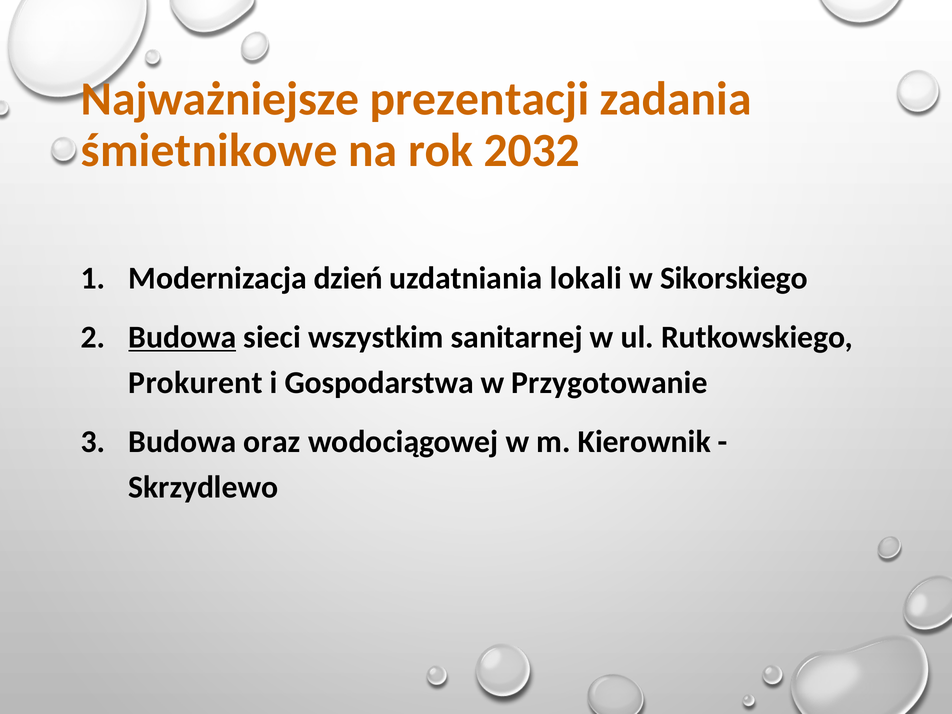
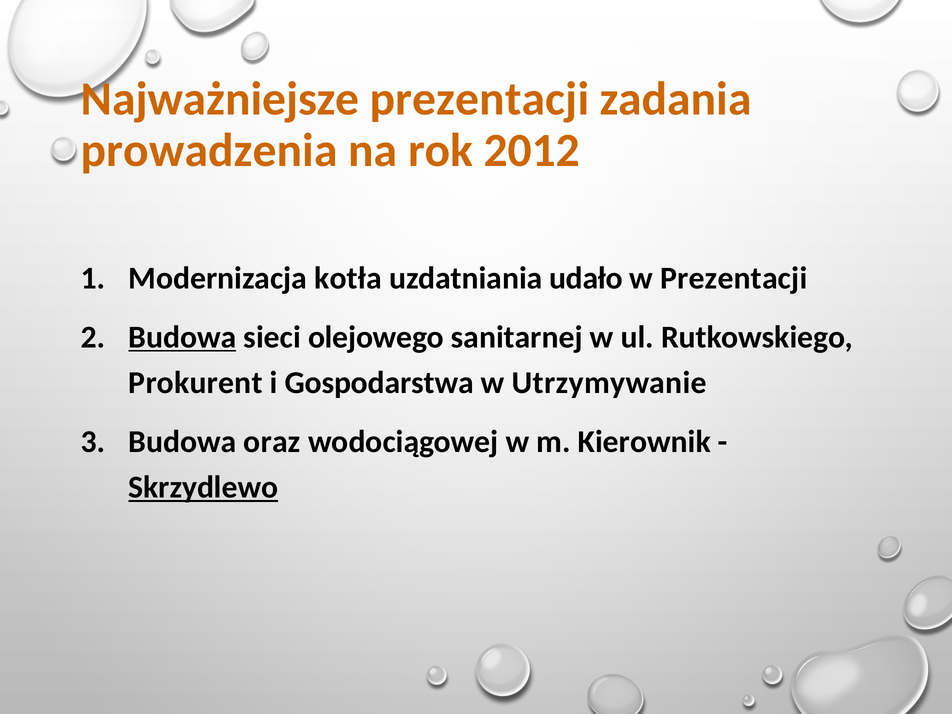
śmietnikowe: śmietnikowe -> prowadzenia (209, 151)
2032: 2032 -> 2012 (532, 151)
dzień: dzień -> kotła (348, 278)
lokali: lokali -> udało (586, 278)
w Sikorskiego: Sikorskiego -> Prezentacji (734, 278)
wszystkim: wszystkim -> olejowego (376, 337)
Przygotowanie: Przygotowanie -> Utrzymywanie (609, 383)
Skrzydlewo underline: none -> present (203, 487)
